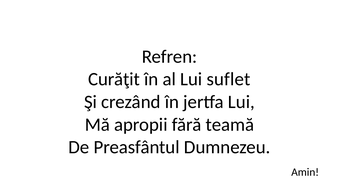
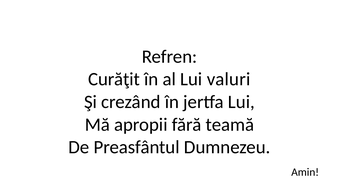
suflet: suflet -> valuri (229, 79)
